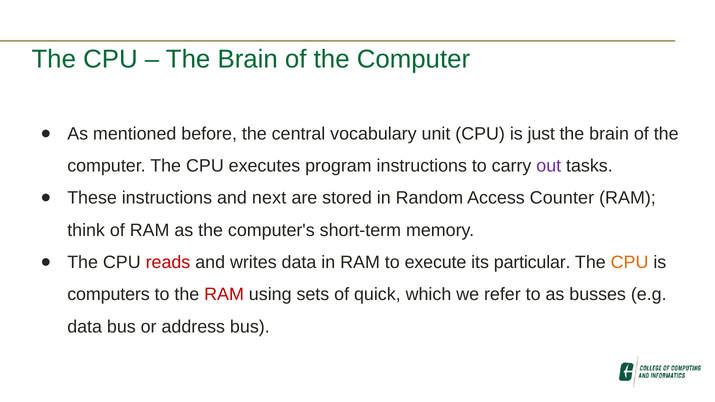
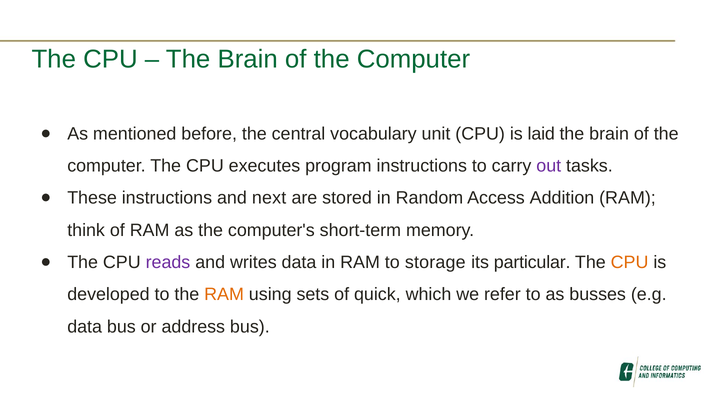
just: just -> laid (541, 134)
Counter: Counter -> Addition (562, 198)
reads colour: red -> purple (168, 262)
execute: execute -> storage (435, 262)
computers: computers -> developed (108, 295)
RAM colour: red -> orange (224, 295)
